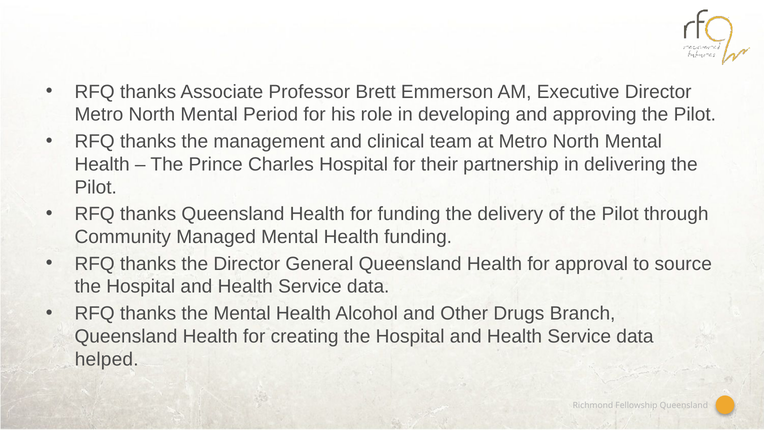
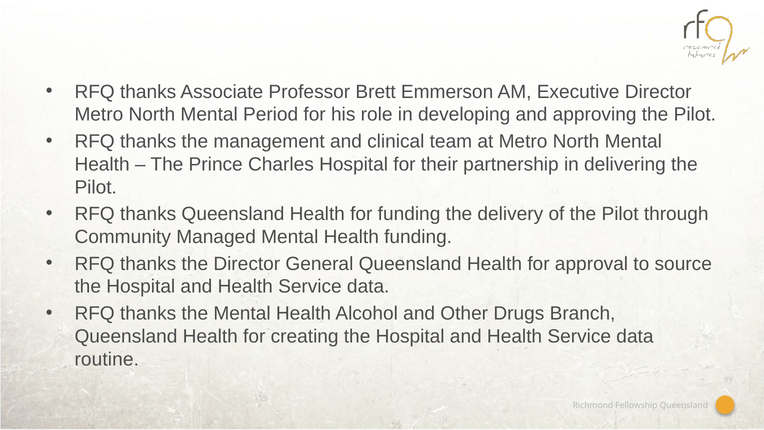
helped: helped -> routine (107, 359)
